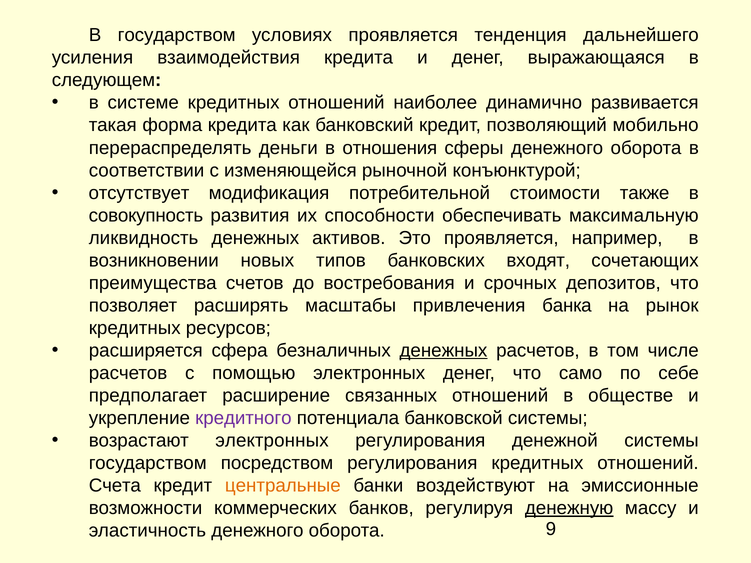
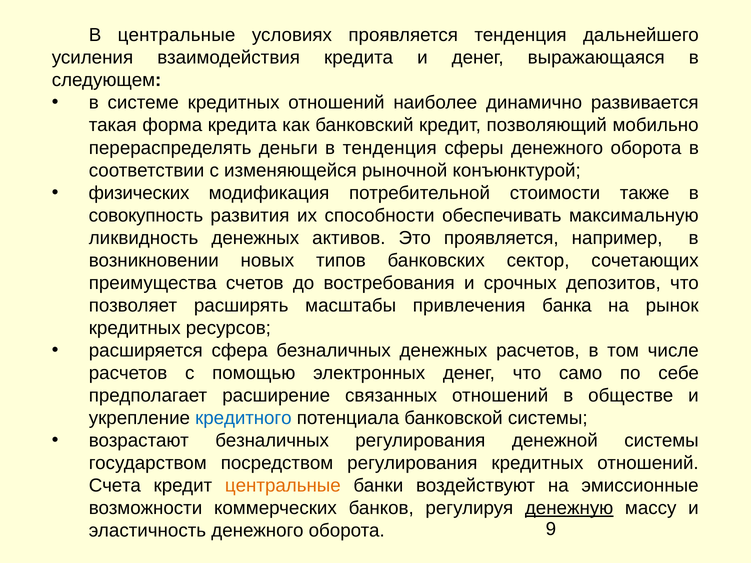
В государством: государством -> центральные (177, 35)
в отношения: отношения -> тенденция (390, 148)
отсутствует: отсутствует -> физических (139, 193)
входят: входят -> сектор (538, 261)
денежных underline: present -> none (443, 351)
кредитного colour: purple -> blue (243, 418)
возрастают электронных: электронных -> безналичных (272, 441)
